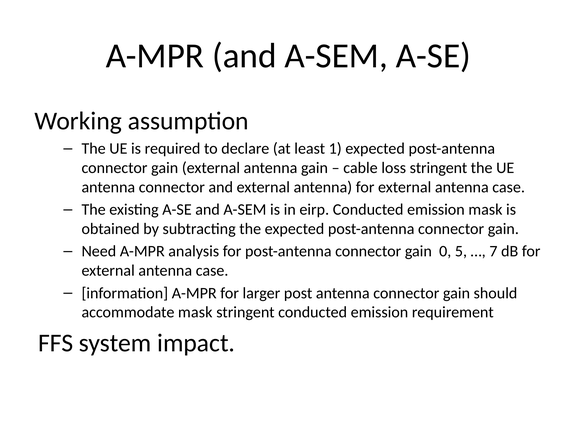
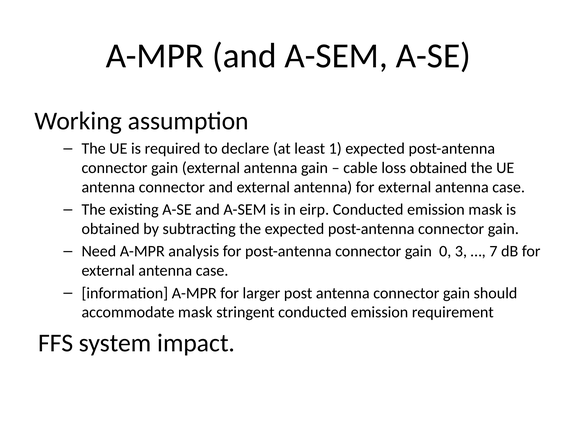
loss stringent: stringent -> obtained (438, 168)
5: 5 -> 3 (461, 251)
